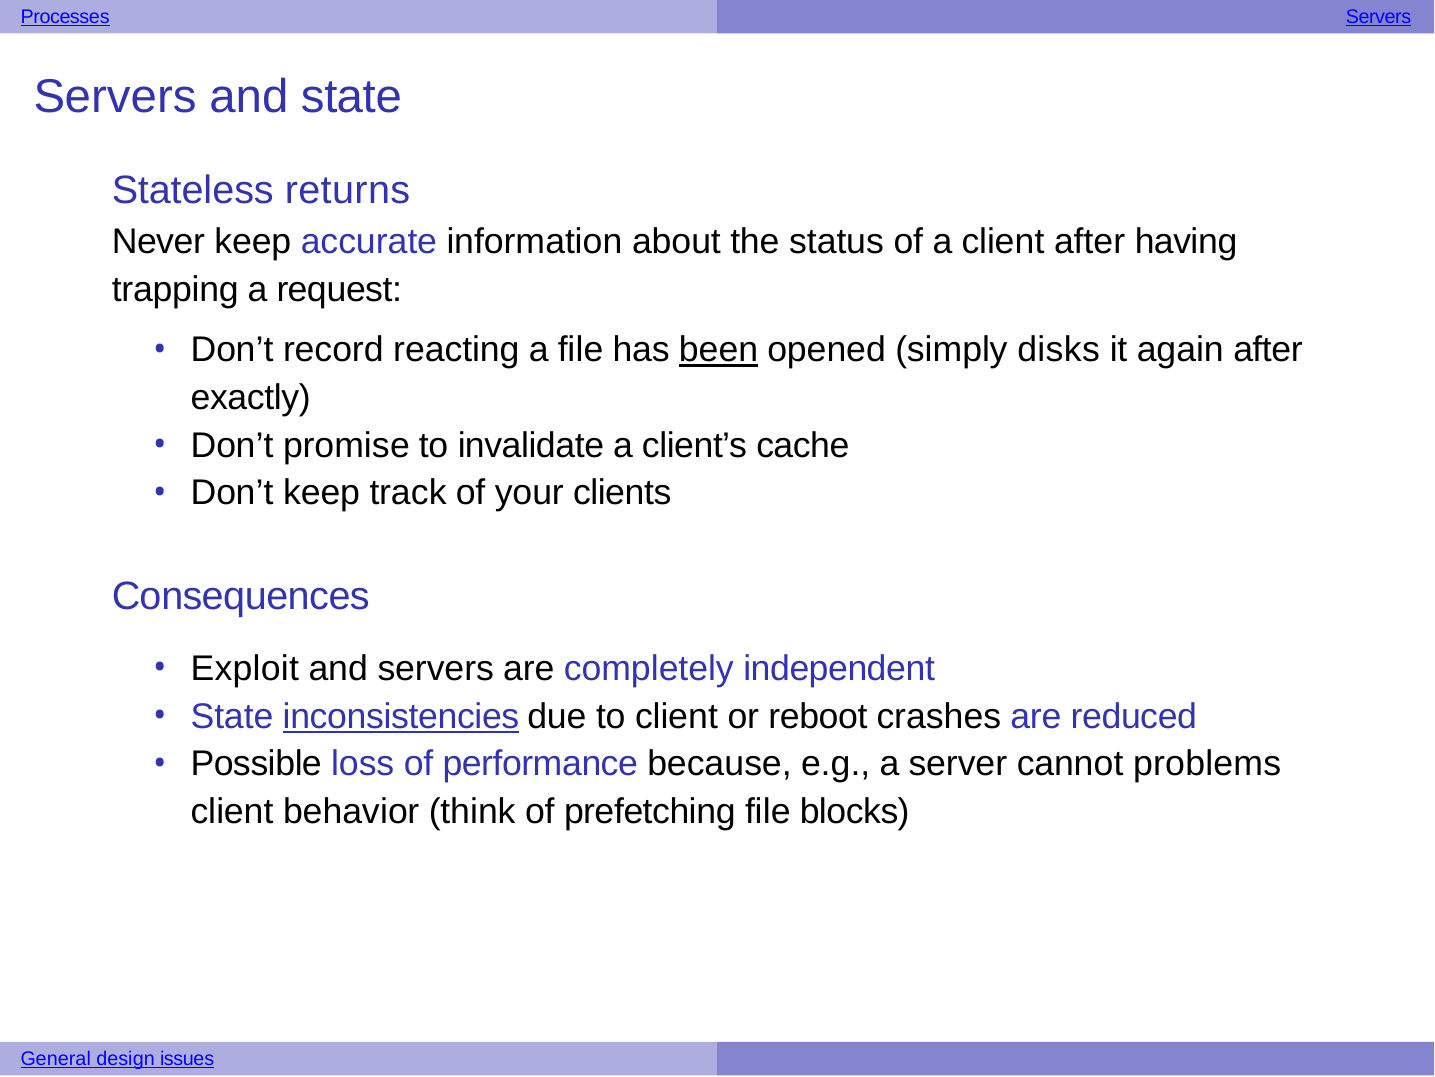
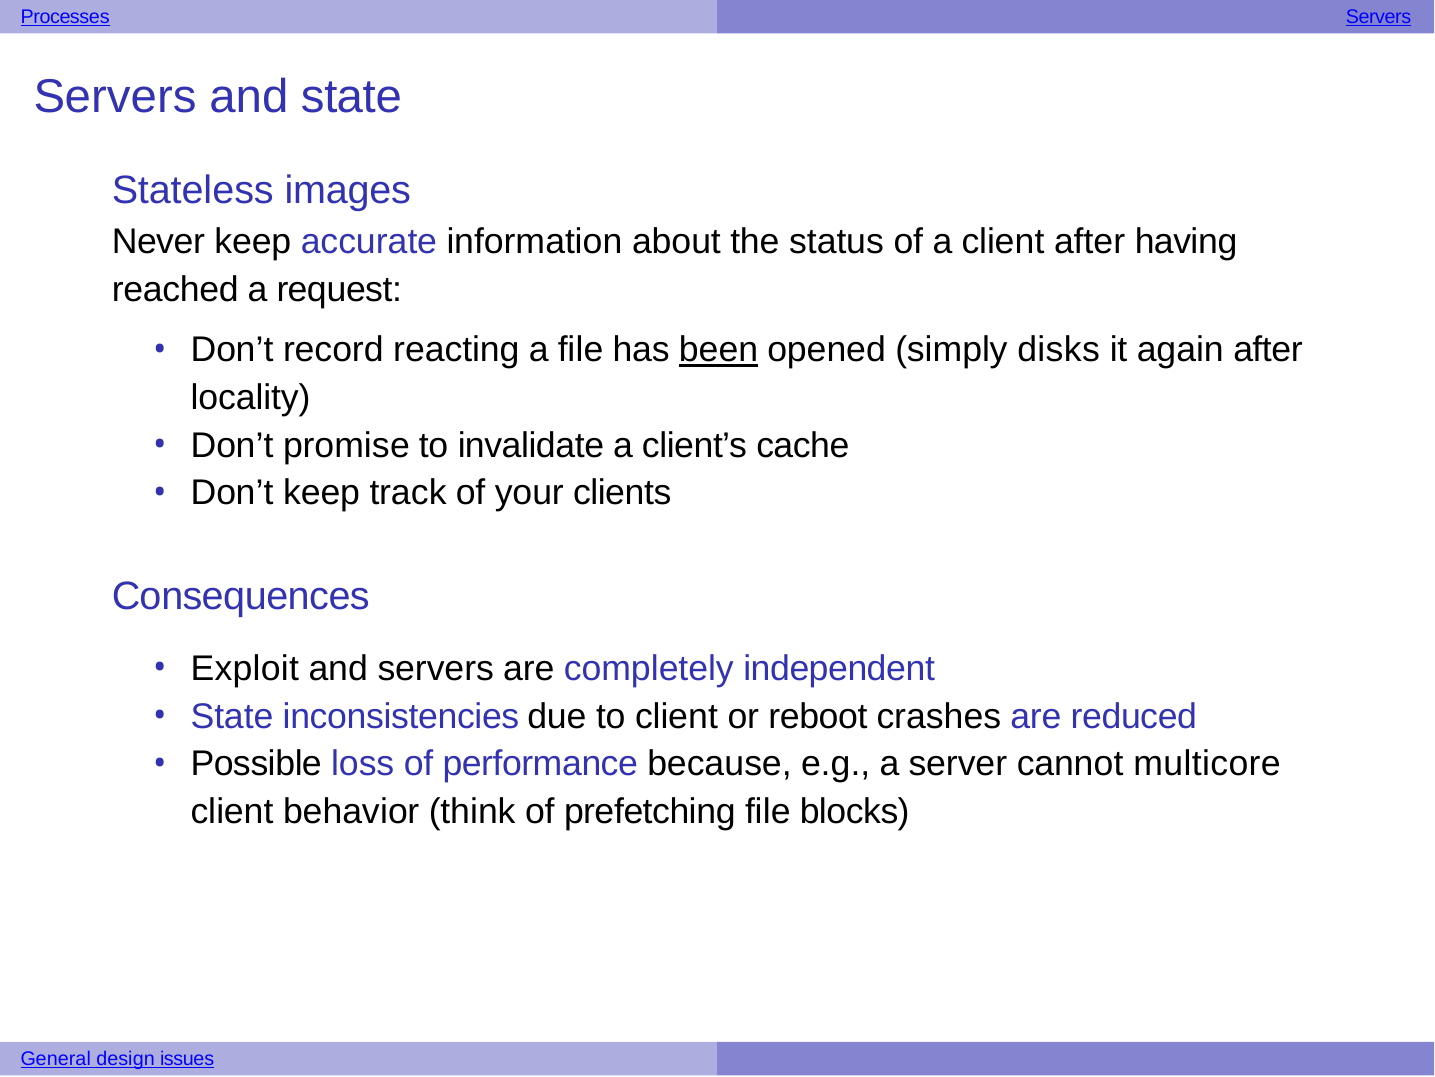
returns: returns -> images (348, 190)
trapping: trapping -> reached (175, 290)
exactly: exactly -> locality (251, 398)
inconsistencies underline: present -> none (401, 717)
problems: problems -> multicore (1207, 764)
